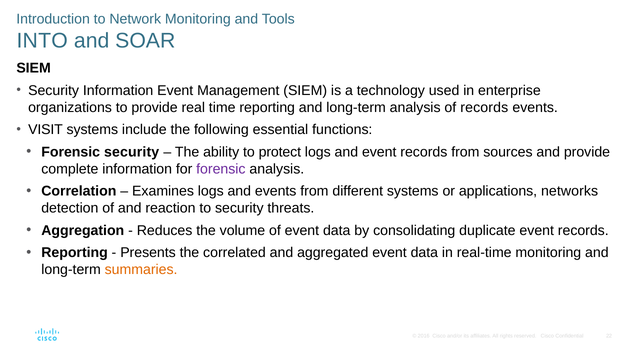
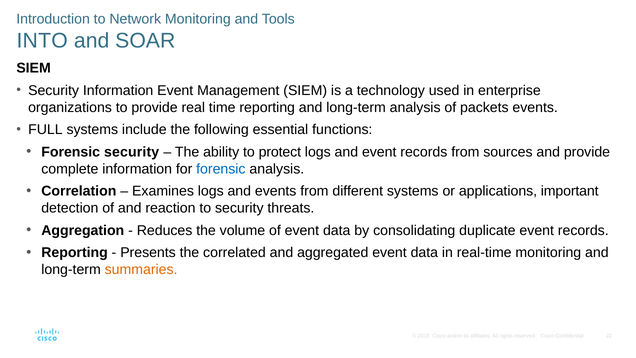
of records: records -> packets (484, 107)
VISIT: VISIT -> FULL (45, 130)
forensic colour: purple -> blue (221, 169)
networks: networks -> important (570, 191)
